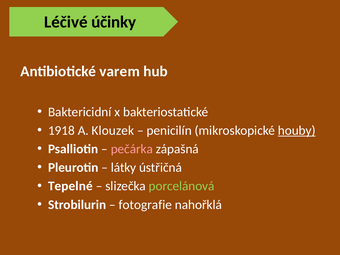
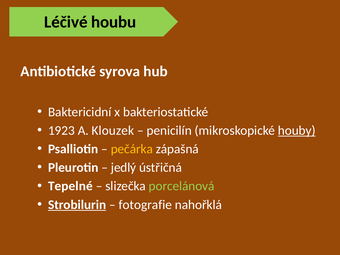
účinky: účinky -> houbu (114, 22)
varem: varem -> syrova (120, 71)
1918: 1918 -> 1923 (61, 131)
pečárka colour: pink -> yellow (132, 149)
látky: látky -> jedlý (124, 168)
Strobilurin underline: none -> present (77, 205)
